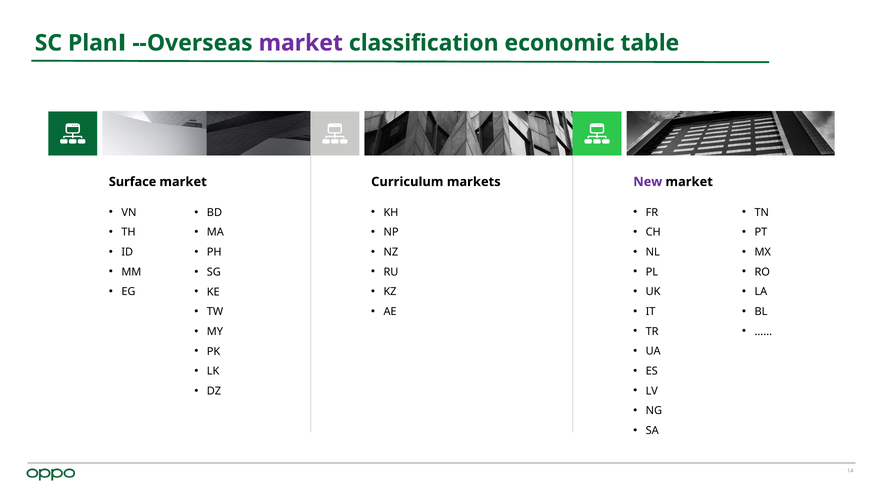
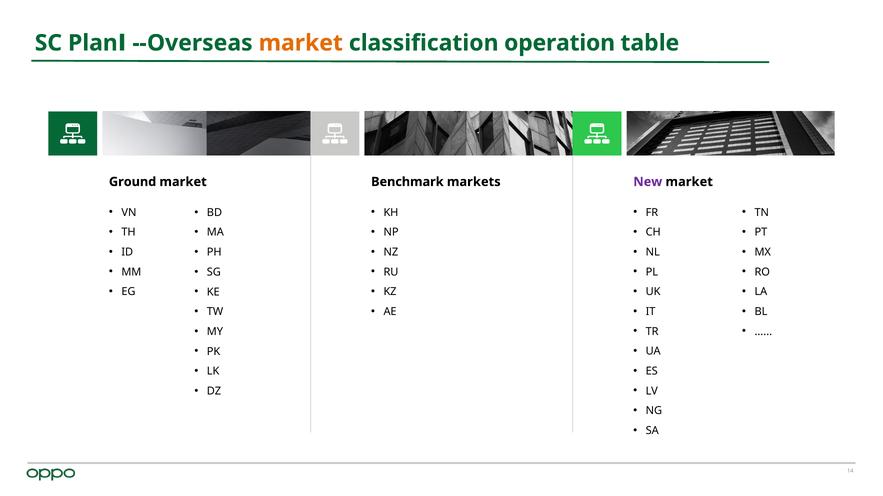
market colour: purple -> orange (301, 43)
economic: economic -> operation (560, 43)
Surface: Surface -> Ground (133, 182)
Curriculum: Curriculum -> Benchmark (407, 182)
